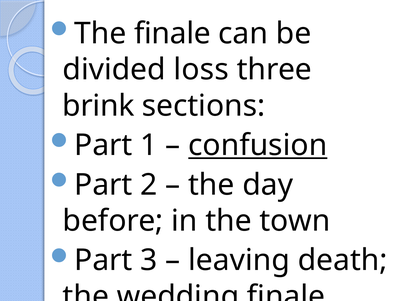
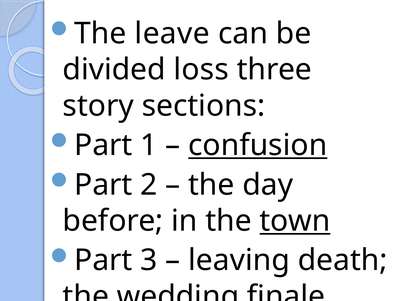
The finale: finale -> leave (172, 34)
brink: brink -> story (98, 106)
town underline: none -> present (295, 221)
